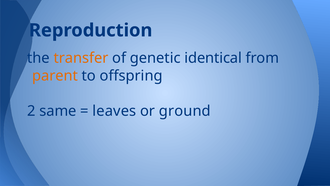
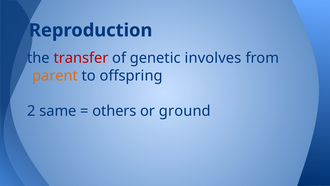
transfer colour: orange -> red (81, 58)
identical: identical -> involves (213, 58)
leaves: leaves -> others (114, 111)
